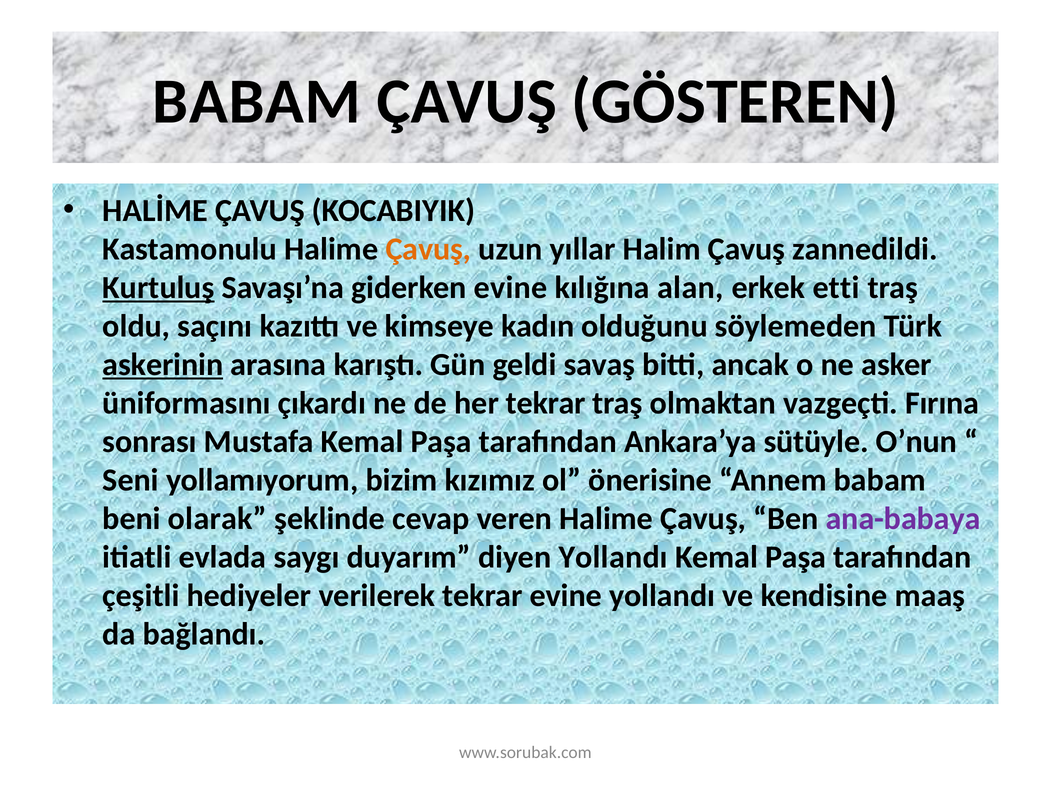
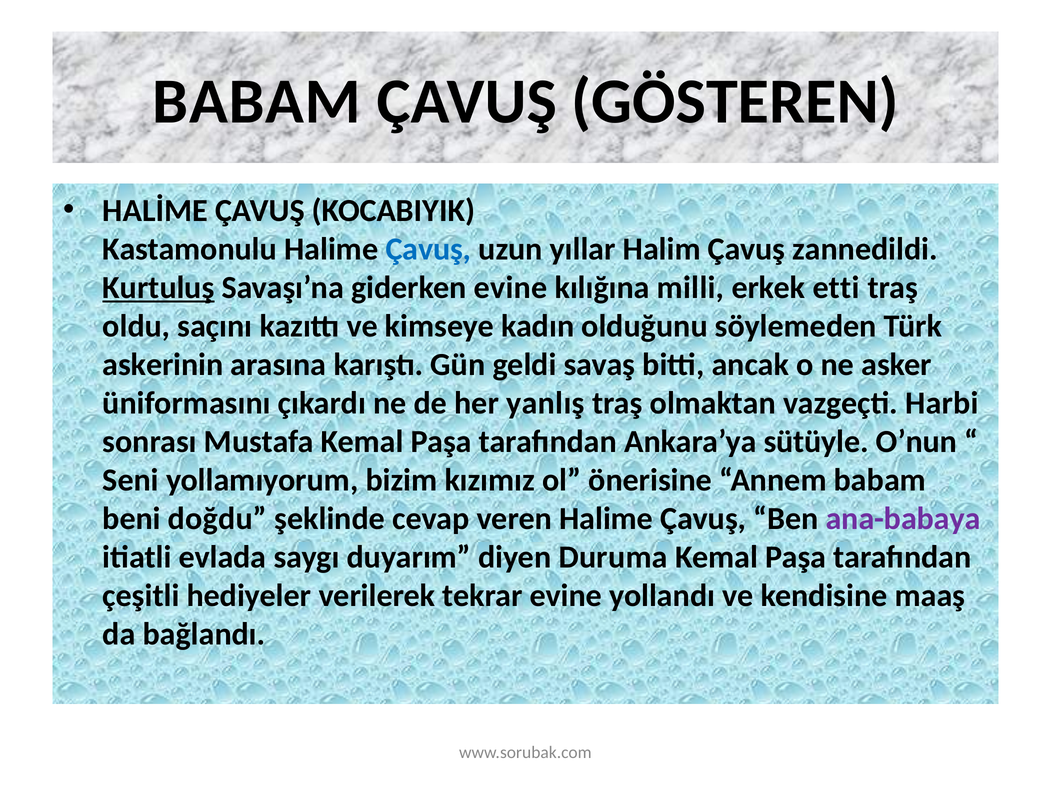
Çavuş colour: orange -> blue (428, 249)
alan: alan -> milli (690, 288)
askerinin underline: present -> none (163, 365)
her tekrar: tekrar -> yanlış (545, 403)
Fırına: Fırına -> Harbi (942, 403)
olarak: olarak -> doğdu (217, 519)
diyen Yollandı: Yollandı -> Duruma (613, 557)
